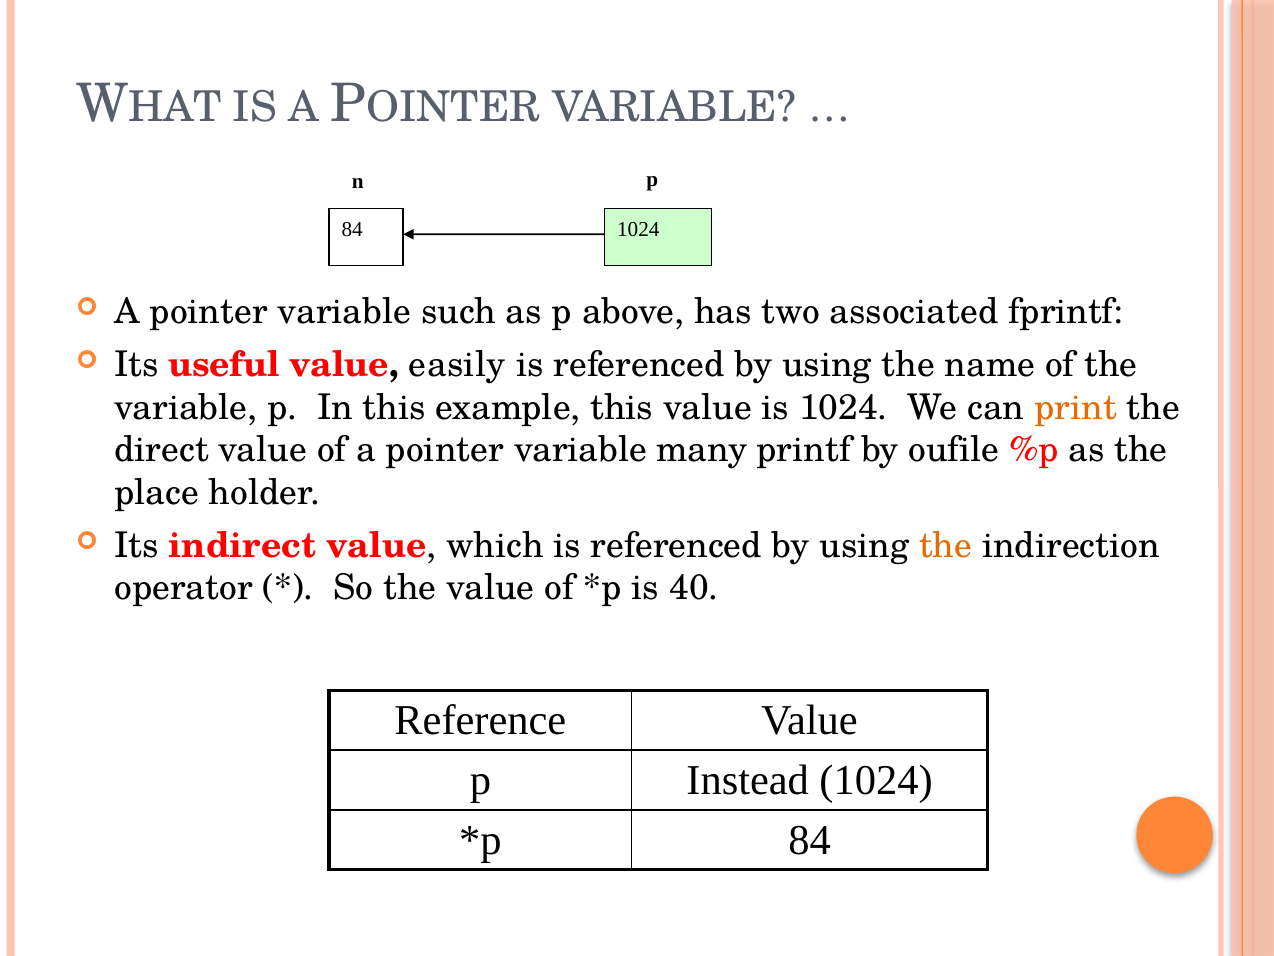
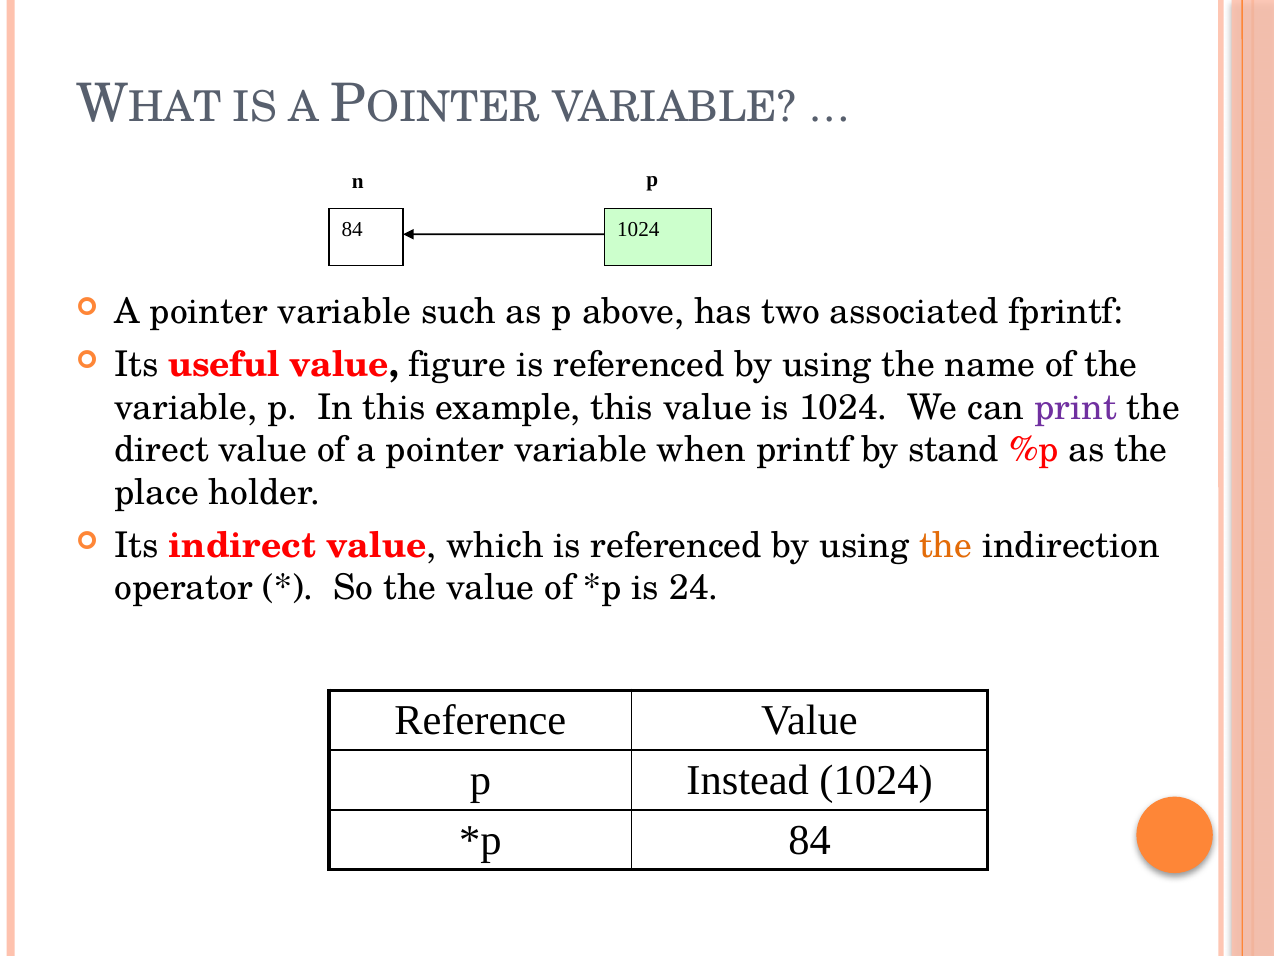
easily: easily -> figure (458, 365)
print colour: orange -> purple (1076, 407)
many: many -> when (702, 450)
oufile: oufile -> stand (954, 450)
40: 40 -> 24 (694, 588)
